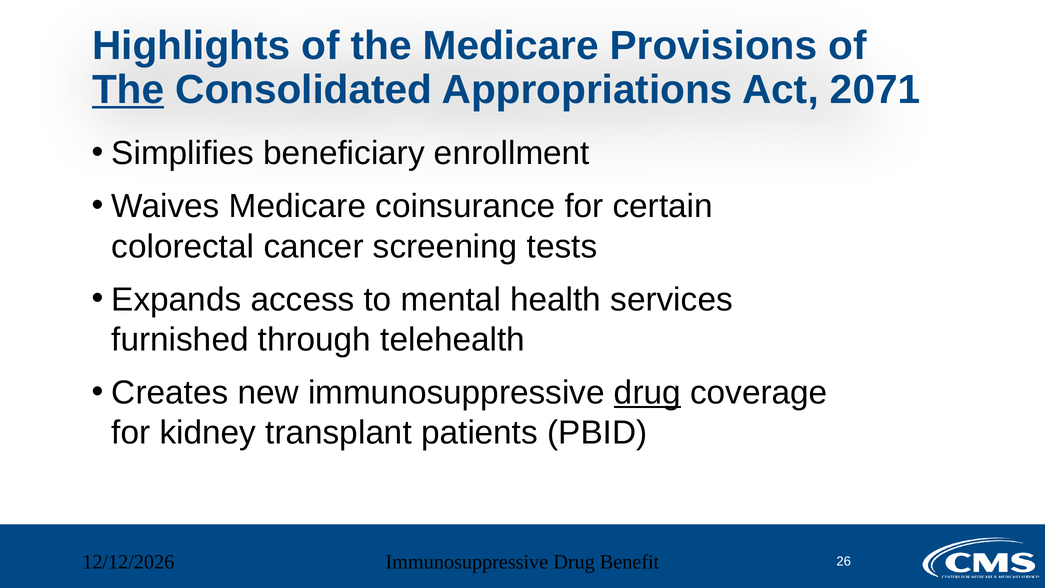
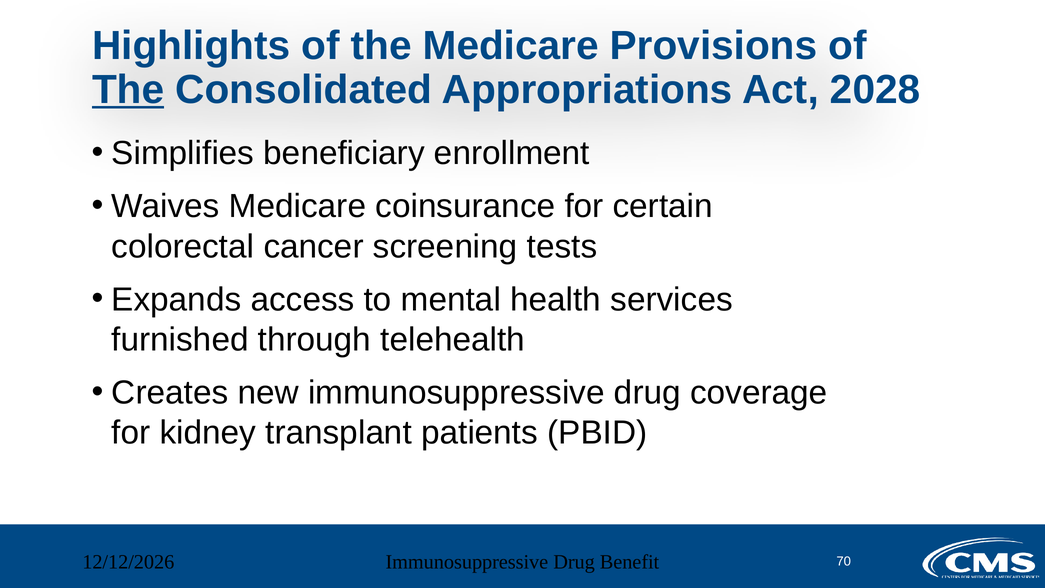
2071: 2071 -> 2028 (875, 90)
drug underline: present -> none (647, 393)
26: 26 -> 70 (844, 561)
